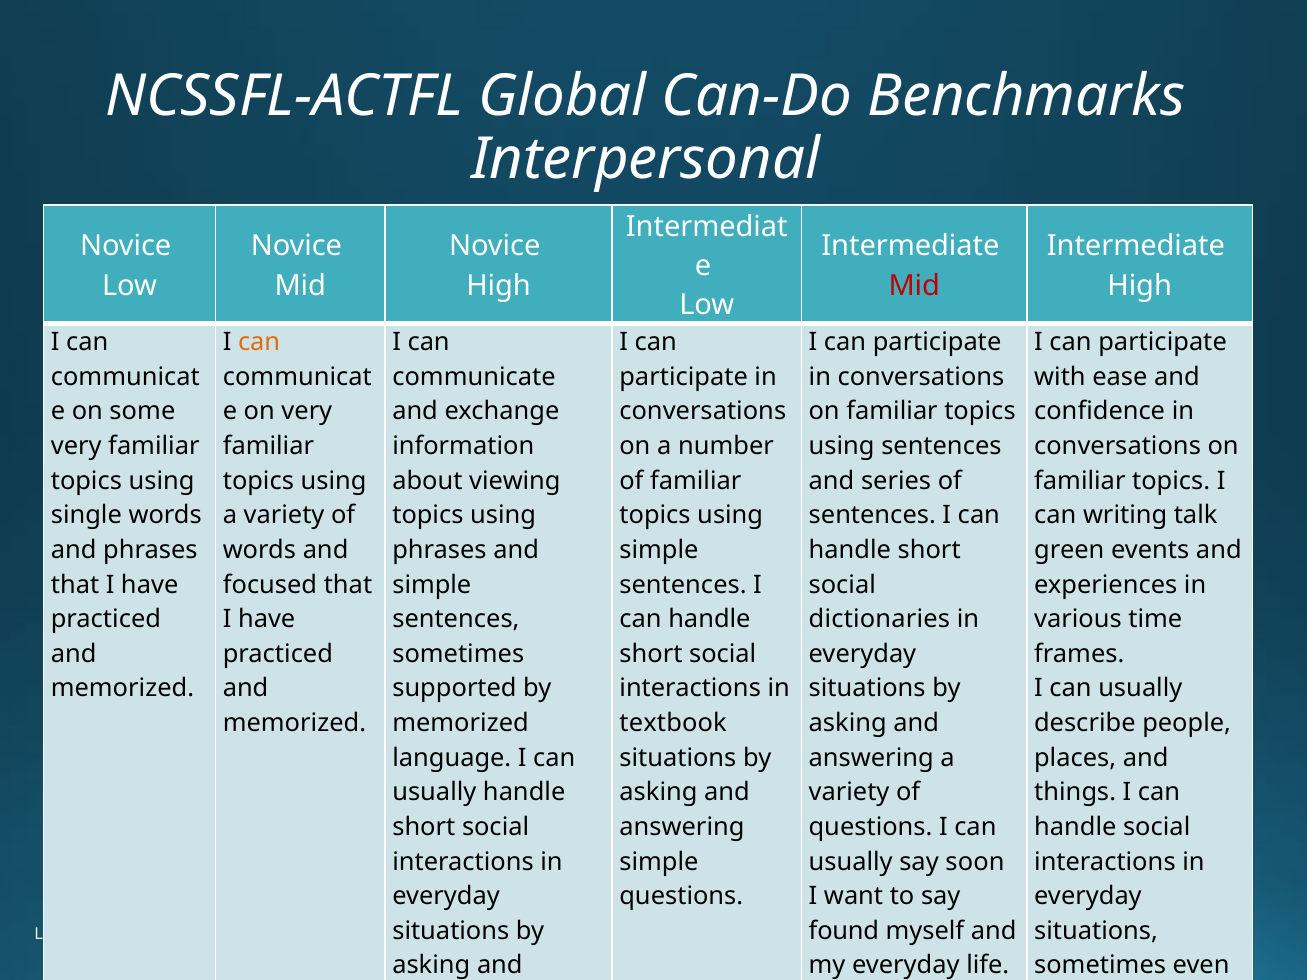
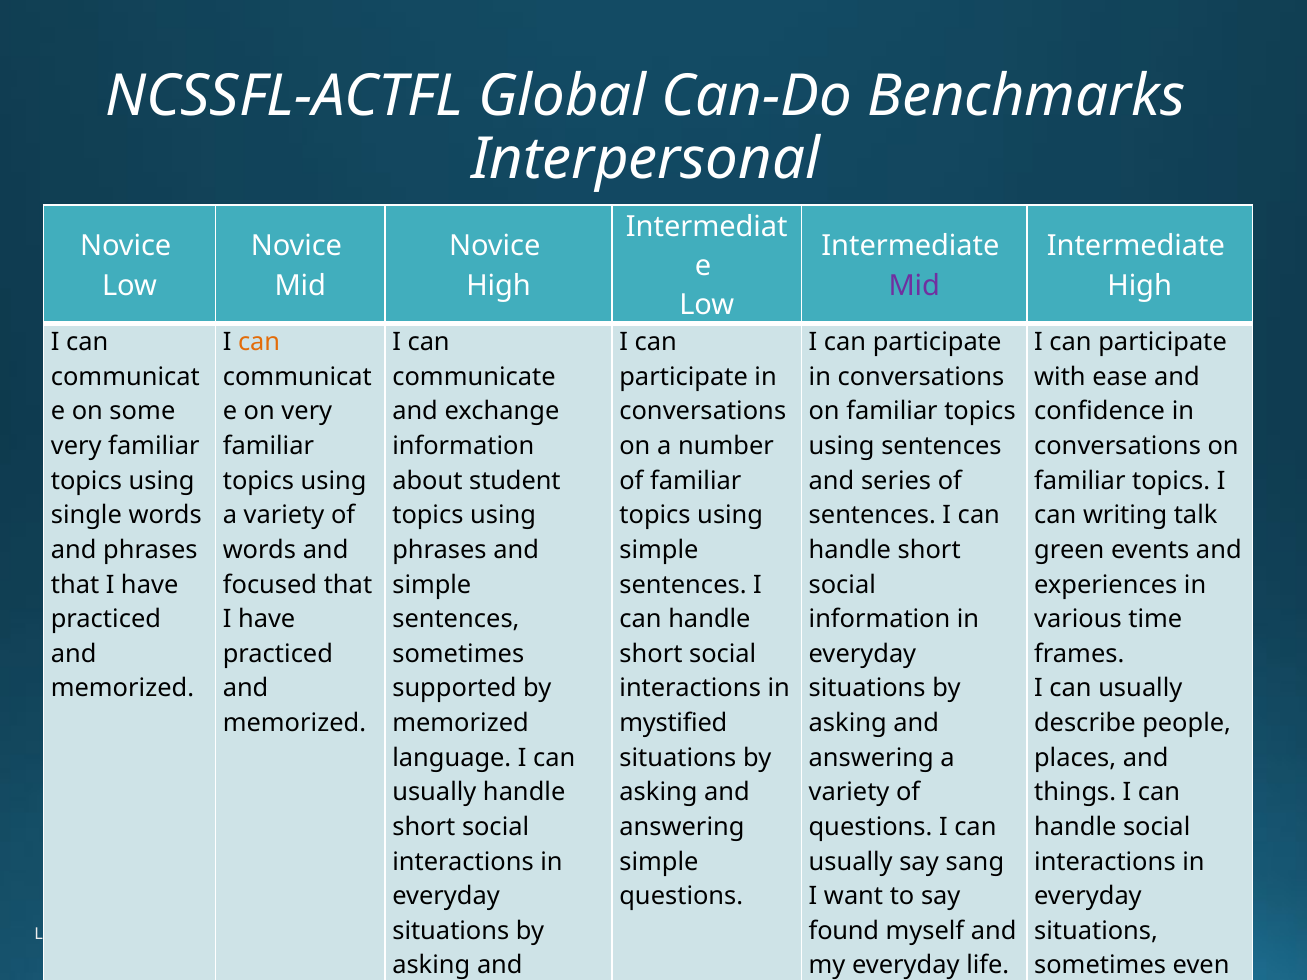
Mid colour: red -> purple (914, 286)
viewing: viewing -> student (515, 481)
dictionaries: dictionaries -> information (880, 619)
textbook: textbook -> mystified (673, 723)
soon: soon -> sang (975, 862)
